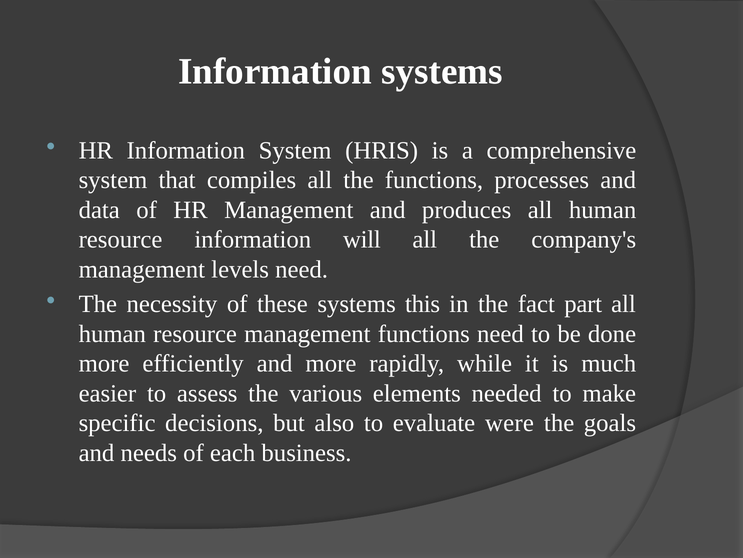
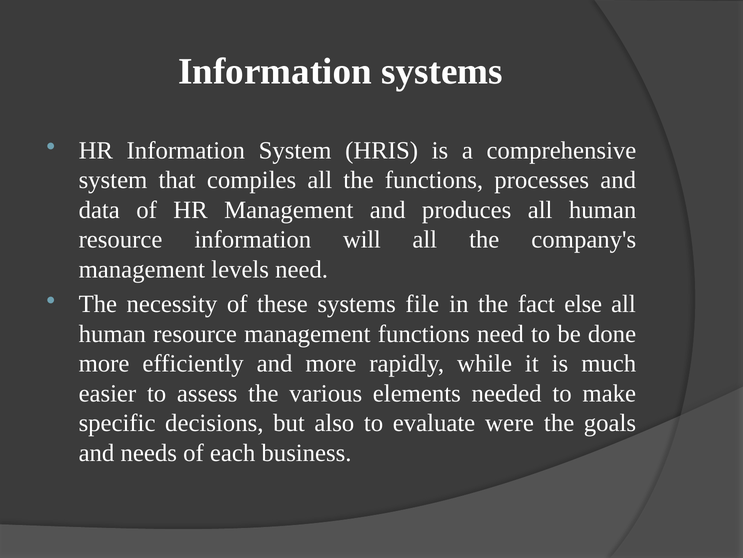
this: this -> file (422, 304)
part: part -> else (583, 304)
